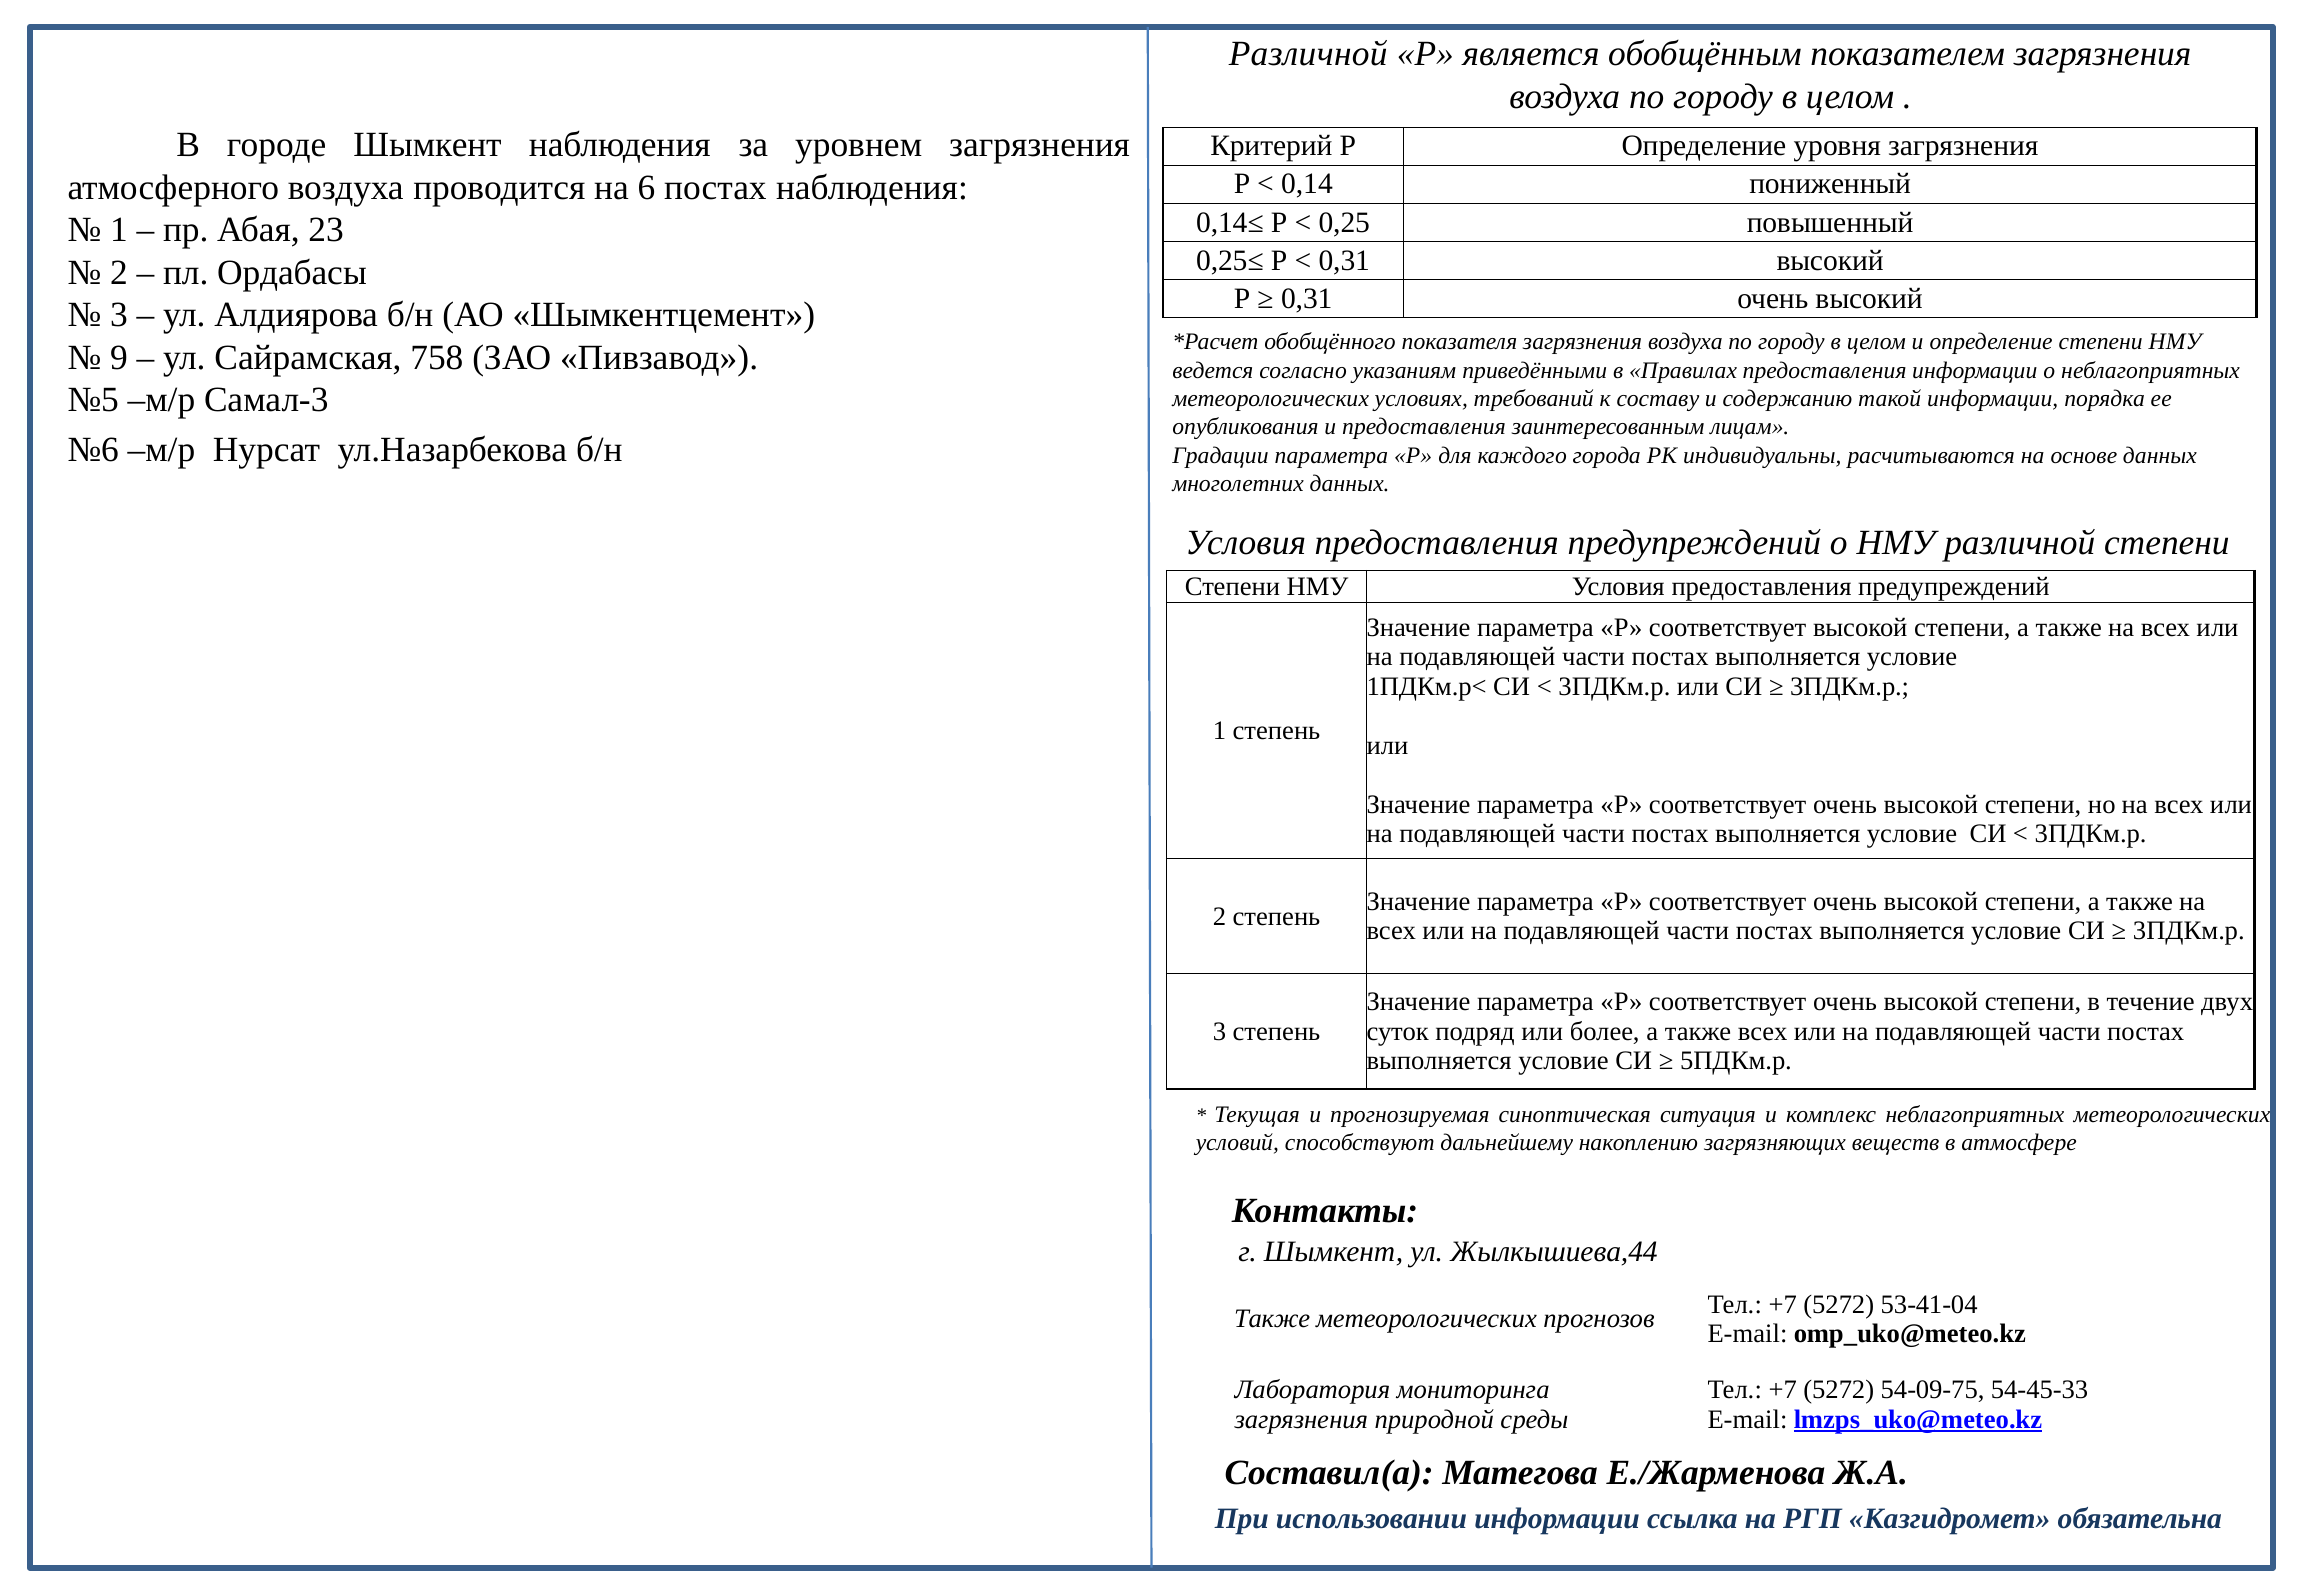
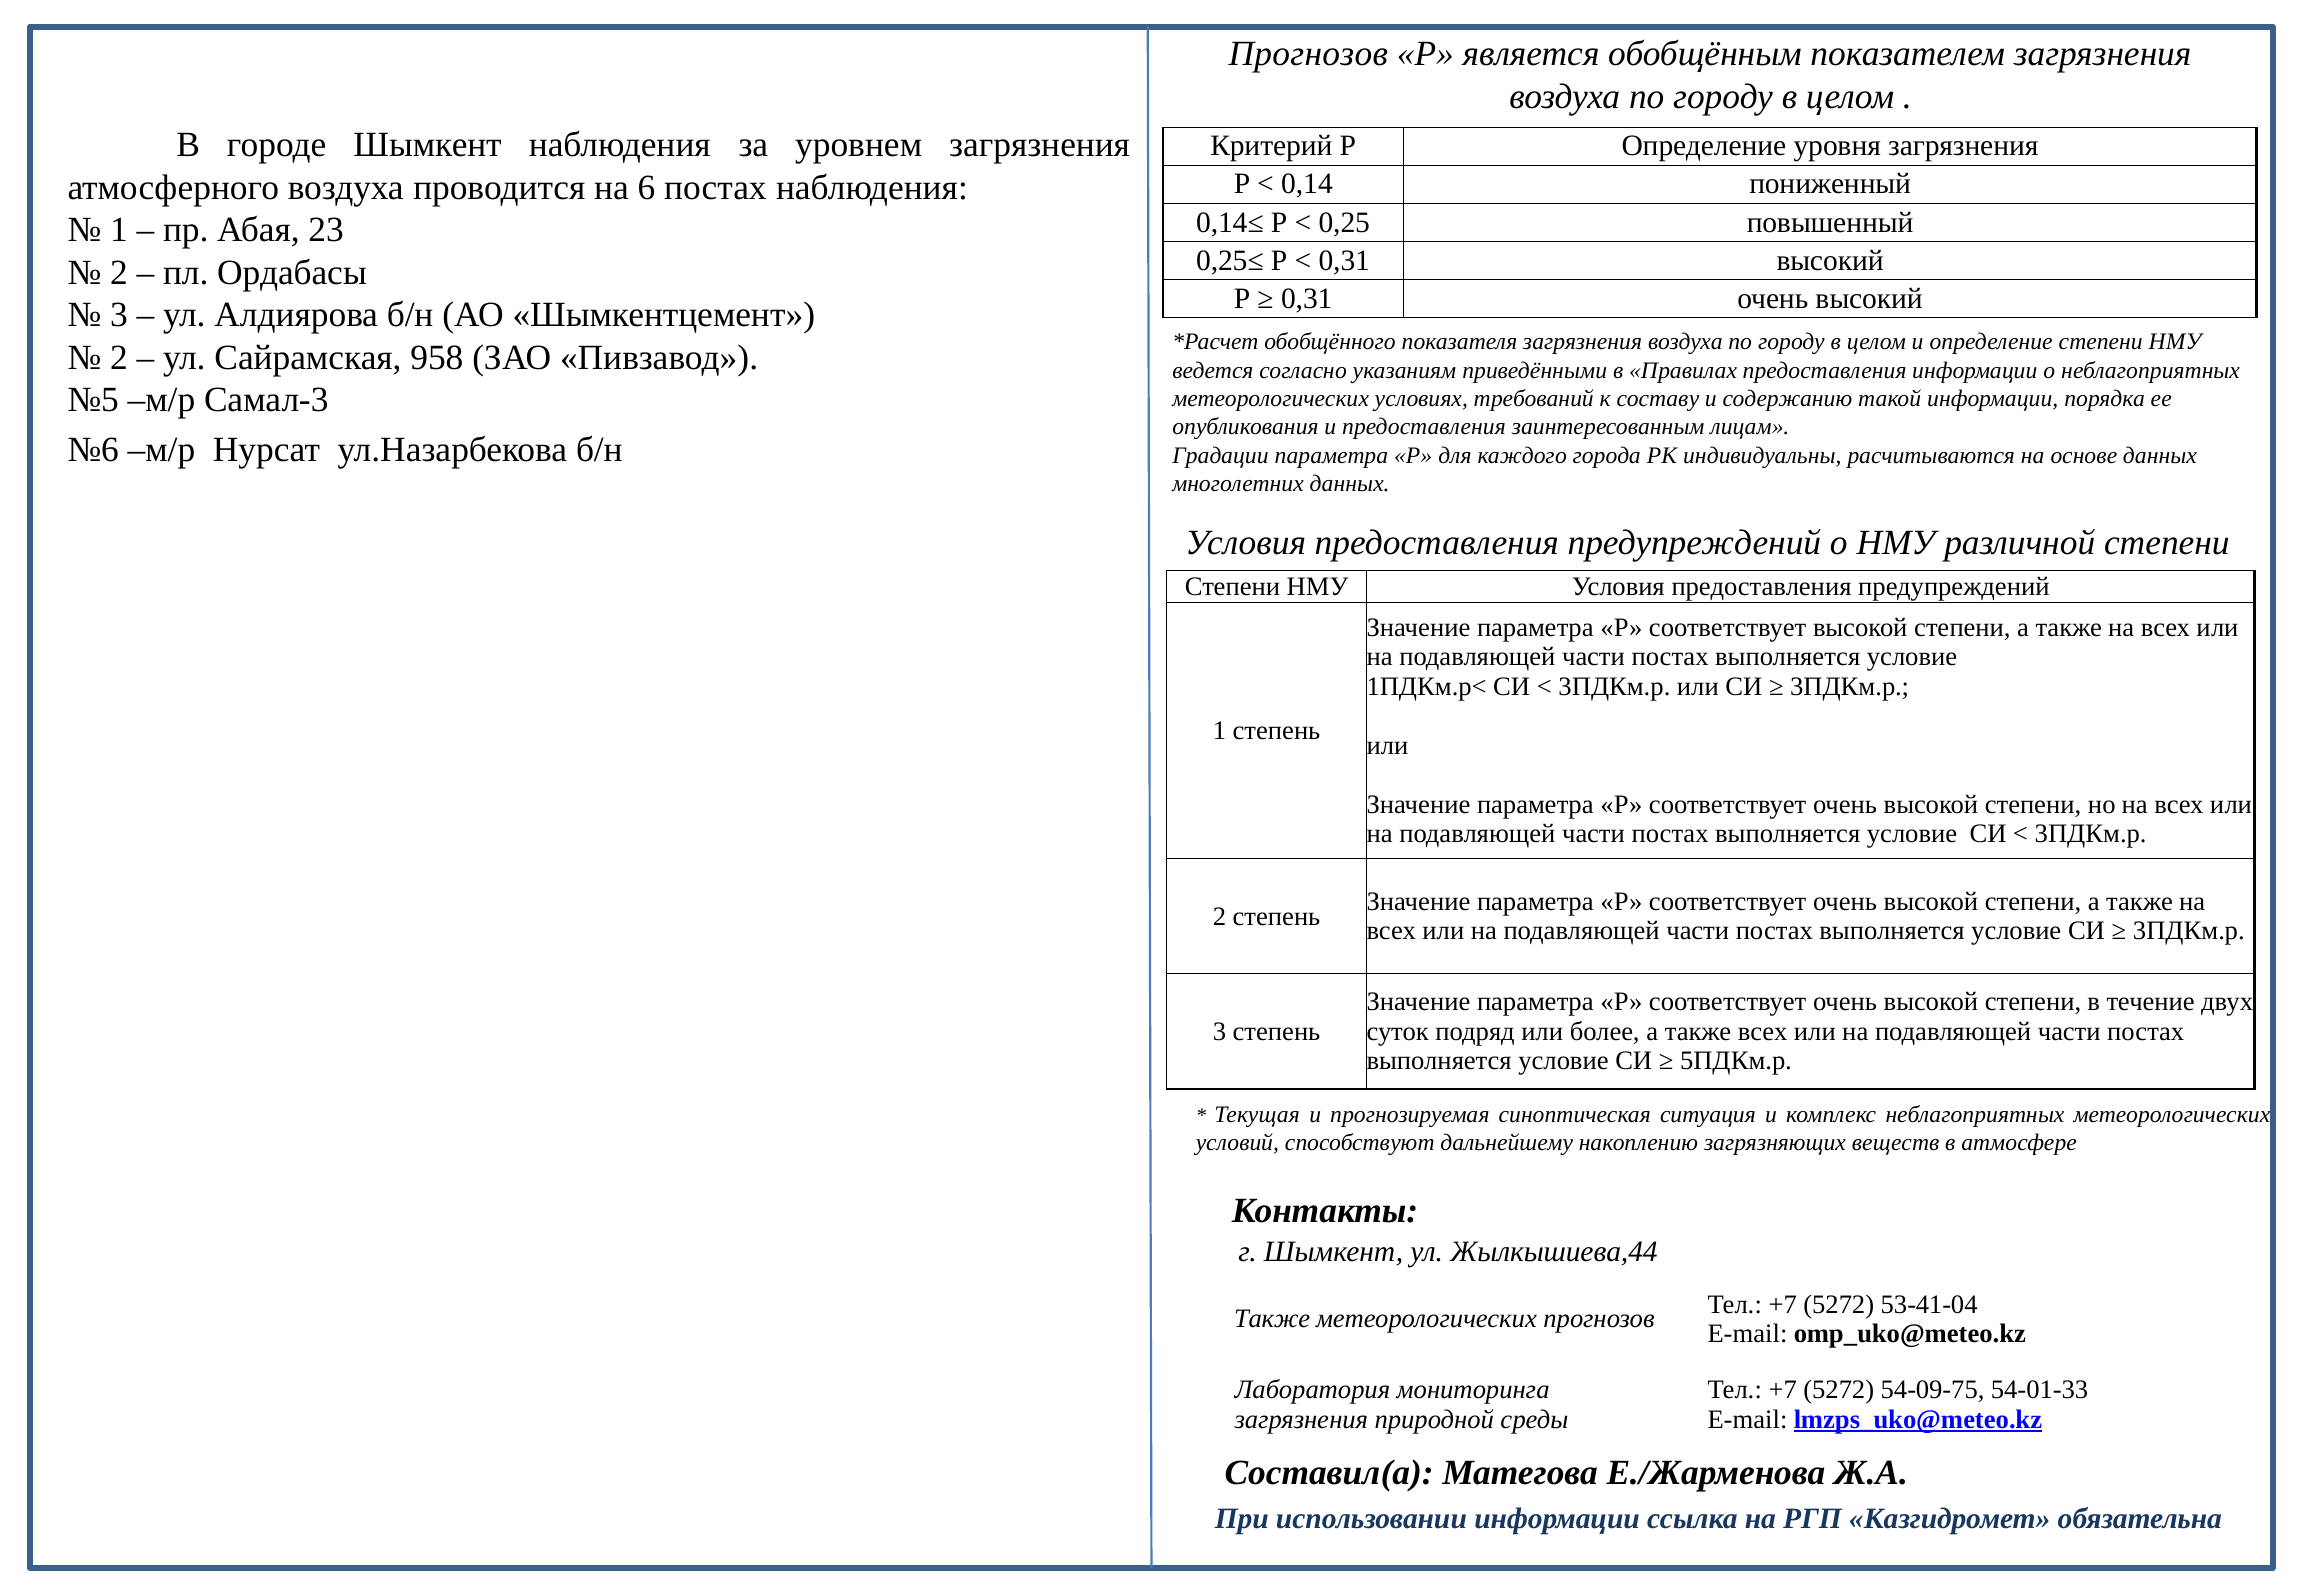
Различной: Различной -> Прогнозов (1308, 54)
9: 9 -> 2 (119, 358)
758: 758 -> 958 (437, 358)
54-45-33: 54-45-33 -> 54-01-33 (2040, 1389)
